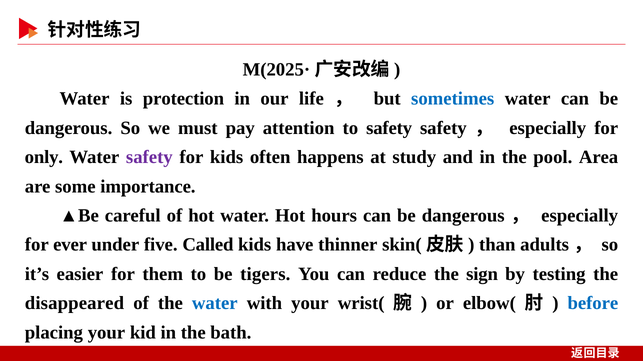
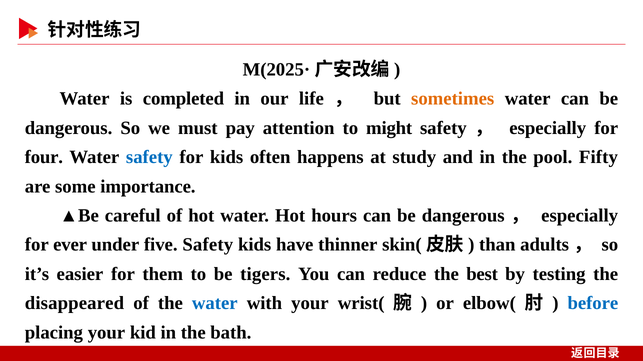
protection: protection -> completed (183, 99)
sometimes colour: blue -> orange (453, 99)
to safety: safety -> might (389, 128)
only: only -> four (44, 157)
safety colour: purple -> blue (149, 157)
Area: Area -> Fifty (598, 157)
five Called: Called -> Safety (208, 245)
sign: sign -> best (482, 275)
